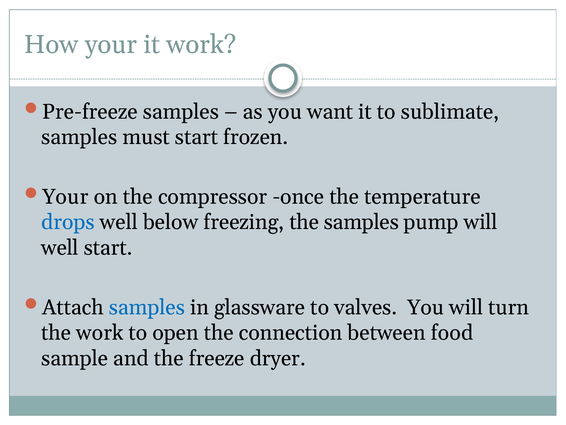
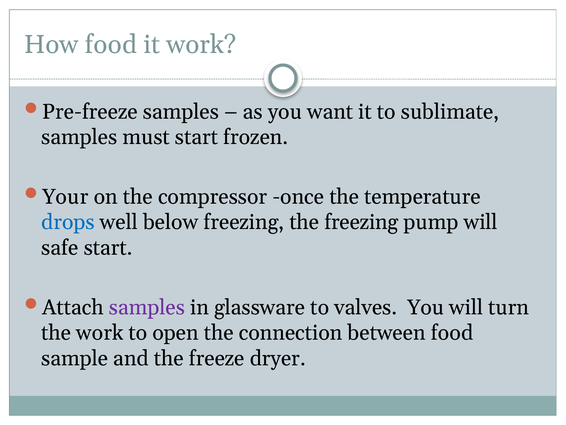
How your: your -> food (111, 45)
the samples: samples -> freezing (361, 222)
well: well -> safe (60, 248)
samples colour: blue -> purple (147, 307)
